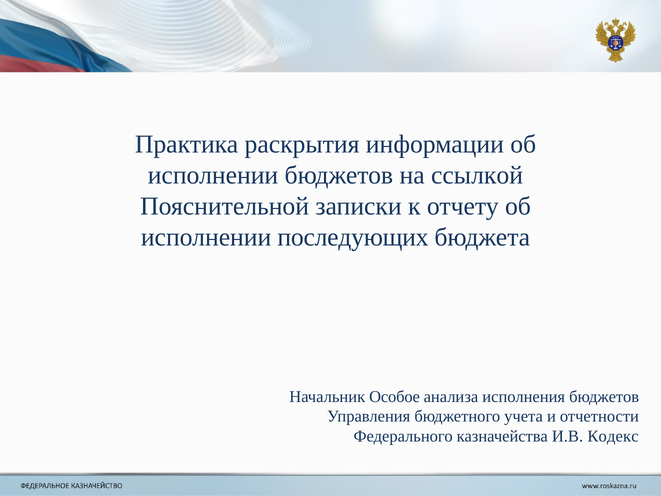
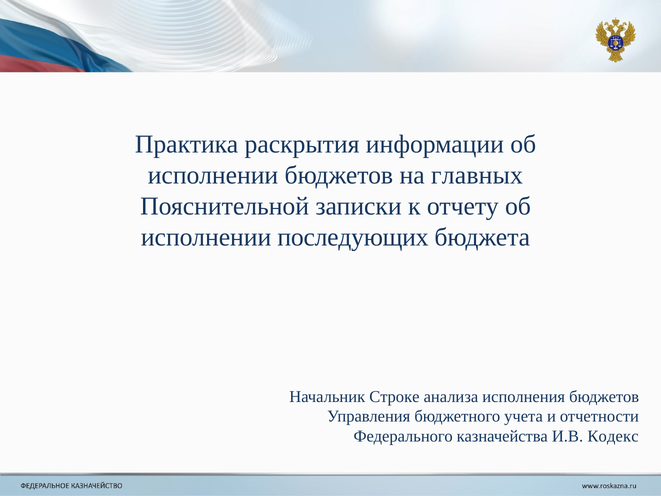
ссылкой: ссылкой -> главных (477, 175)
Особое: Особое -> Строке (394, 396)
